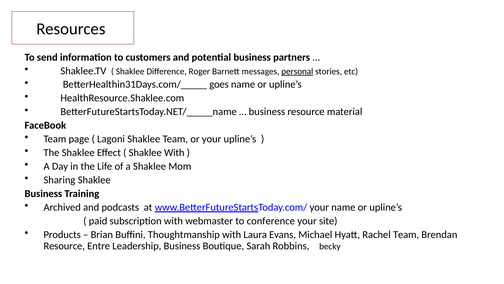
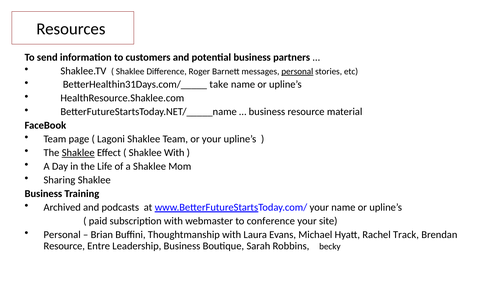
goes: goes -> take (219, 84)
Shaklee underline: none -> present (78, 152)
Products: Products -> Personal (62, 234)
Rachel Team: Team -> Track (406, 234)
